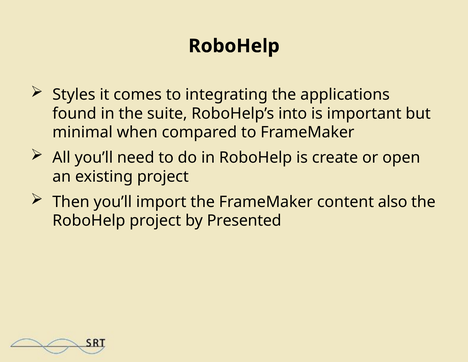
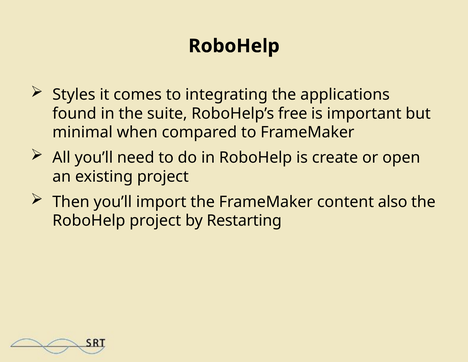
into: into -> free (293, 113)
Presented: Presented -> Restarting (244, 221)
